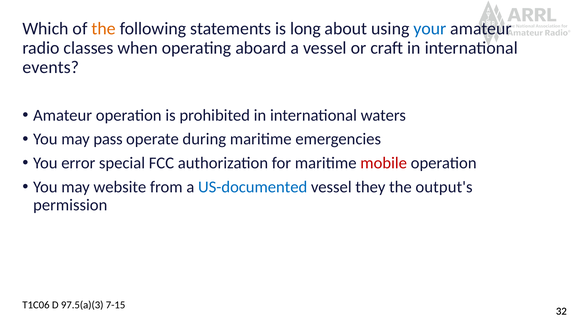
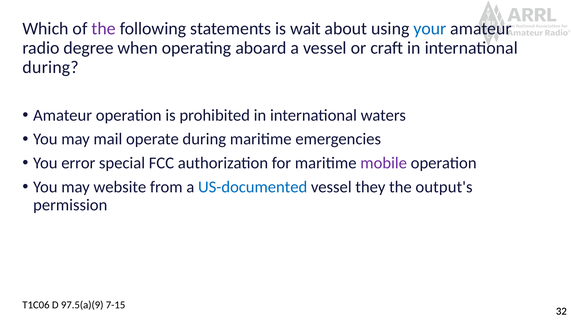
the colour: orange -> purple (104, 29)
long: long -> wait (306, 29)
classes: classes -> degree (89, 48)
events: events -> during (51, 67)
pass: pass -> mail (108, 139)
mobile colour: red -> purple (384, 163)
97.5(a)(3: 97.5(a)(3 -> 97.5(a)(9 (82, 305)
